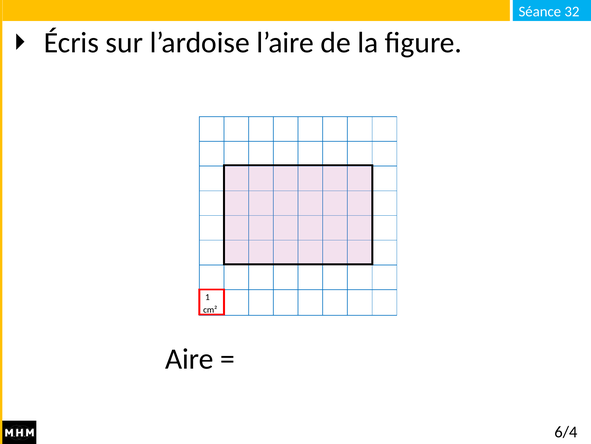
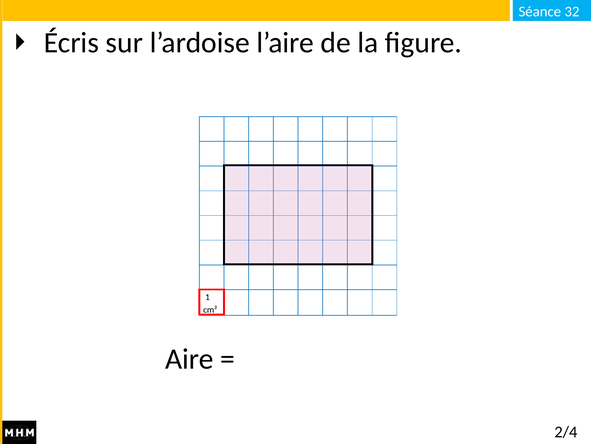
6/4: 6/4 -> 2/4 (566, 431)
